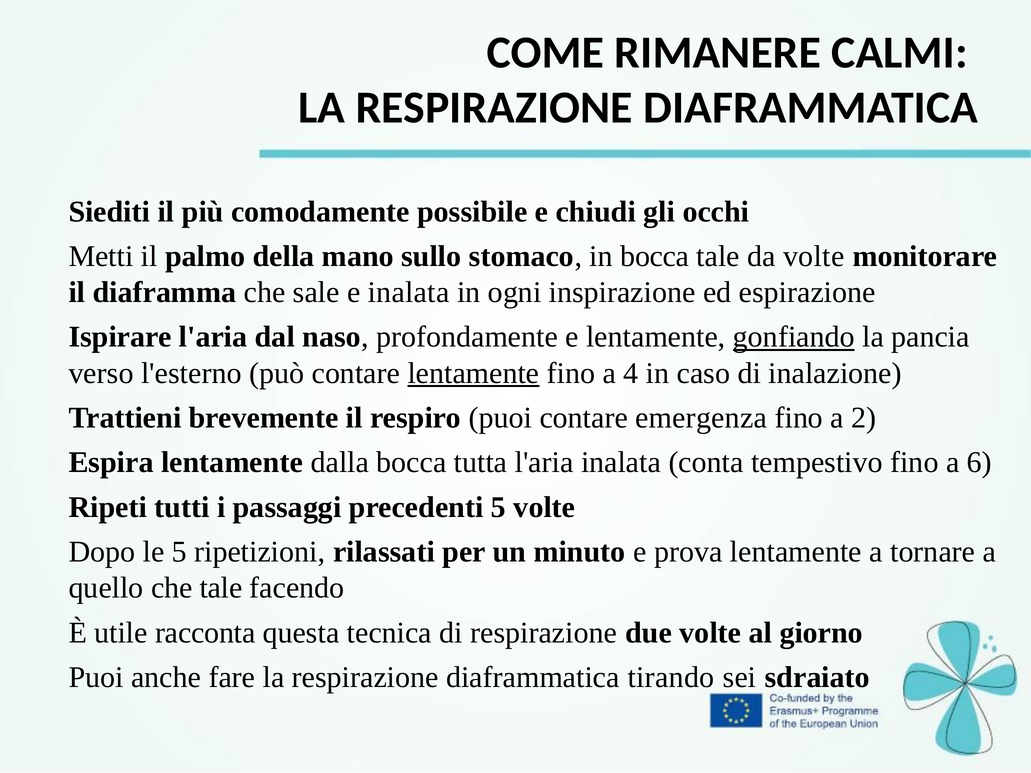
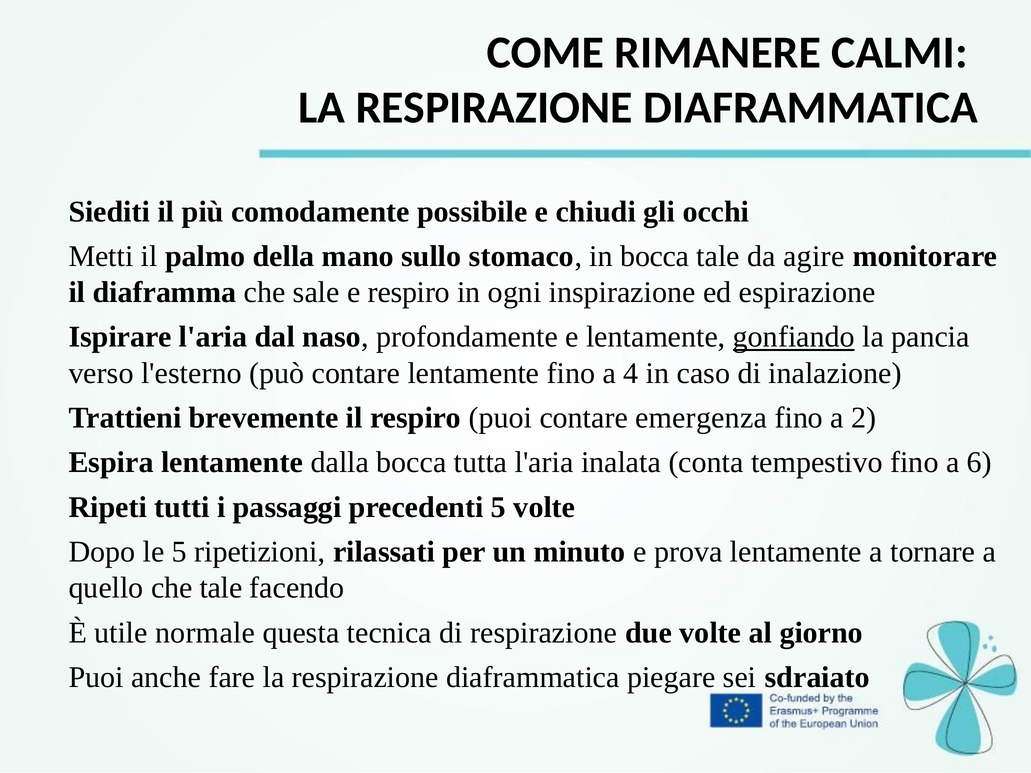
da volte: volte -> agire (814, 256)
e inalata: inalata -> respiro (409, 292)
lentamente underline: present -> none (473, 373)
racconta: racconta -> normale (205, 633)
tirando: tirando -> piegare (671, 677)
